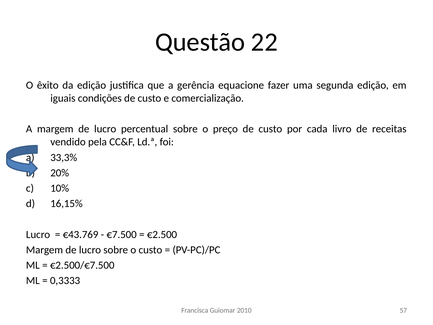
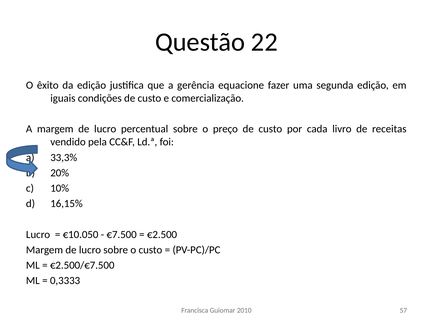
€43.769: €43.769 -> €10.050 (81, 234)
